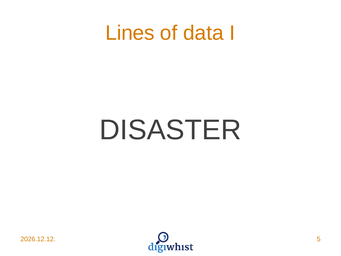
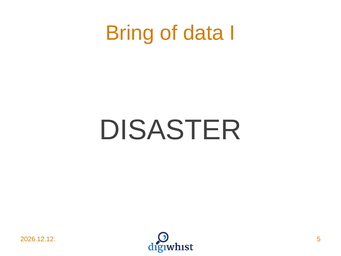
Lines: Lines -> Bring (130, 33)
